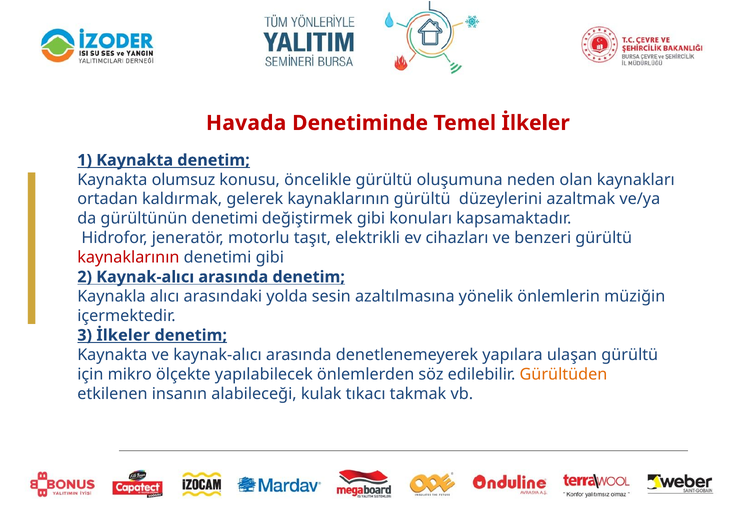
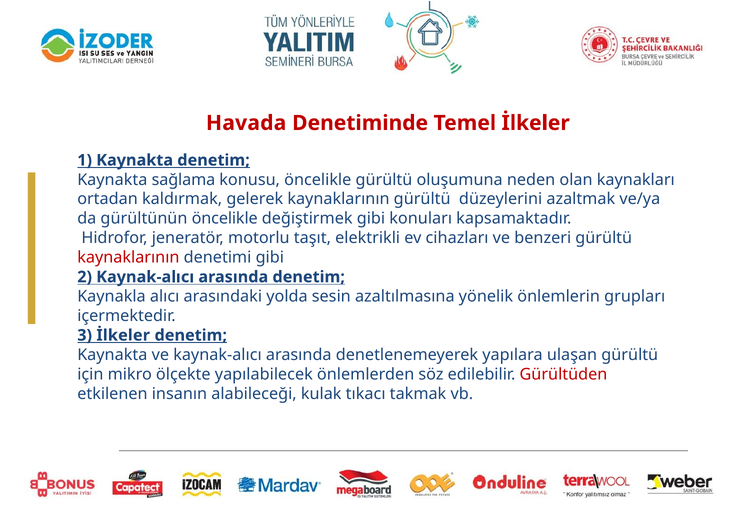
olumsuz: olumsuz -> sağlama (183, 180)
gürültünün denetimi: denetimi -> öncelikle (225, 219)
müziğin: müziğin -> grupları (635, 297)
Gürültüden colour: orange -> red (563, 375)
